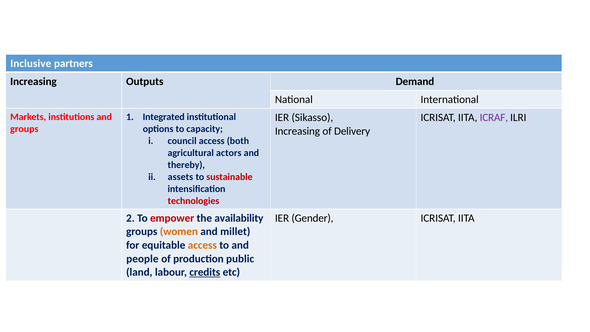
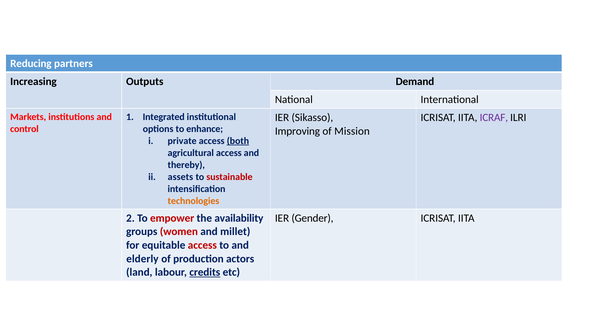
Inclusive: Inclusive -> Reducing (31, 63)
groups: groups -> control (24, 129)
capacity: capacity -> enhance (205, 129)
Increasing: Increasing -> Improving (297, 131)
Delivery: Delivery -> Mission (352, 131)
council: council -> private (182, 141)
both underline: none -> present (238, 141)
agricultural actors: actors -> access (229, 153)
technologies colour: red -> orange (193, 201)
women colour: orange -> red (179, 232)
access colour: orange -> red (202, 245)
people: people -> elderly (142, 259)
public: public -> actors (240, 259)
